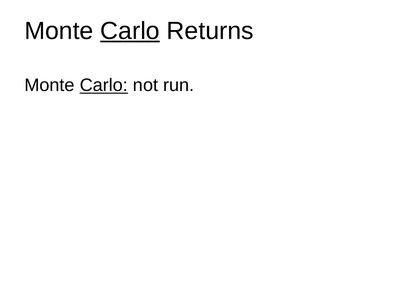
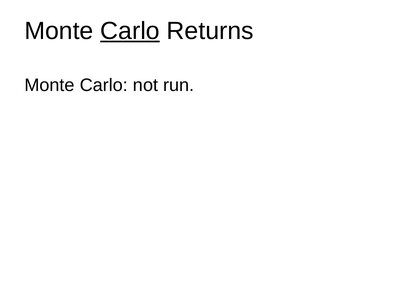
Carlo underline: present -> none (104, 85)
